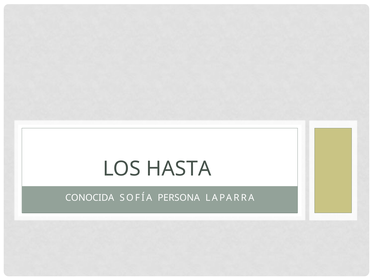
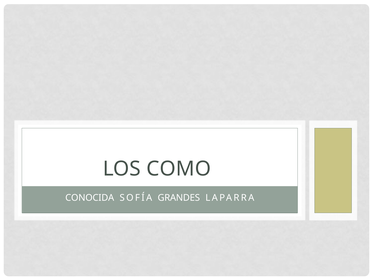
HASTA: HASTA -> COMO (179, 169)
PERSONA: PERSONA -> GRANDES (179, 198)
